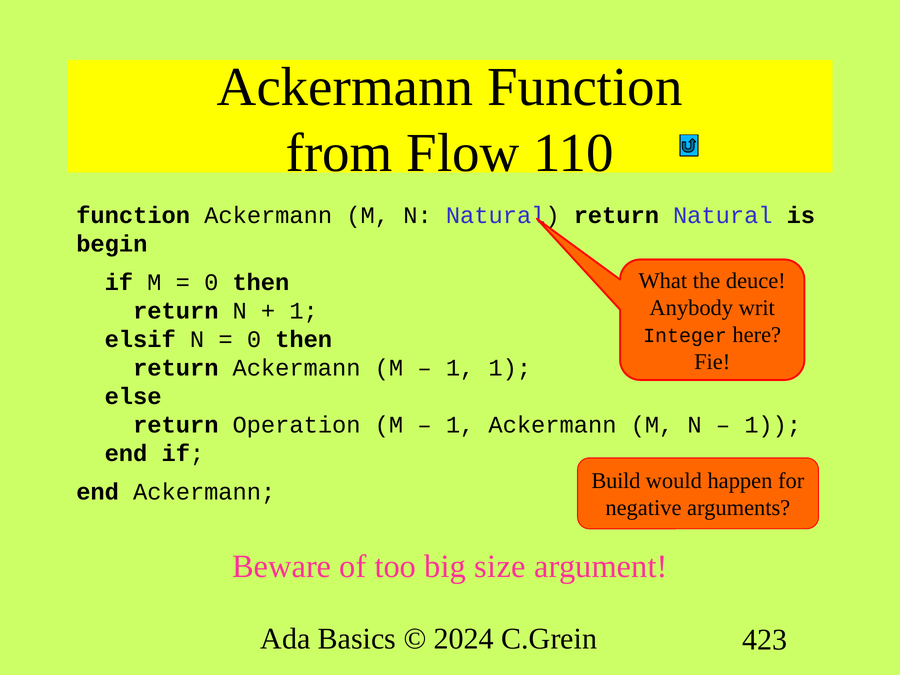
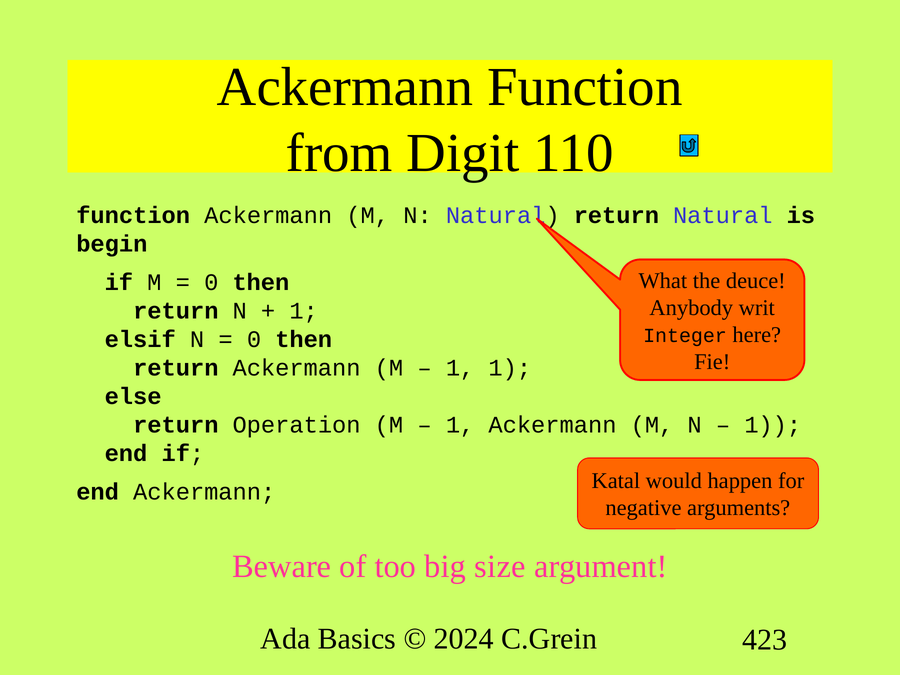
Flow: Flow -> Digit (463, 153)
Build: Build -> Katal (616, 481)
